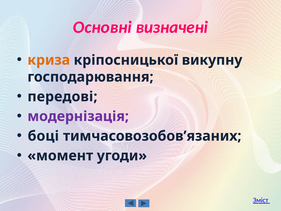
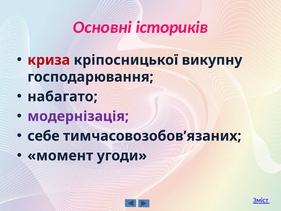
визначені: визначені -> істориків (172, 27)
криза colour: orange -> red (49, 60)
передові: передові -> набагато (62, 97)
боці: боці -> себе (43, 136)
